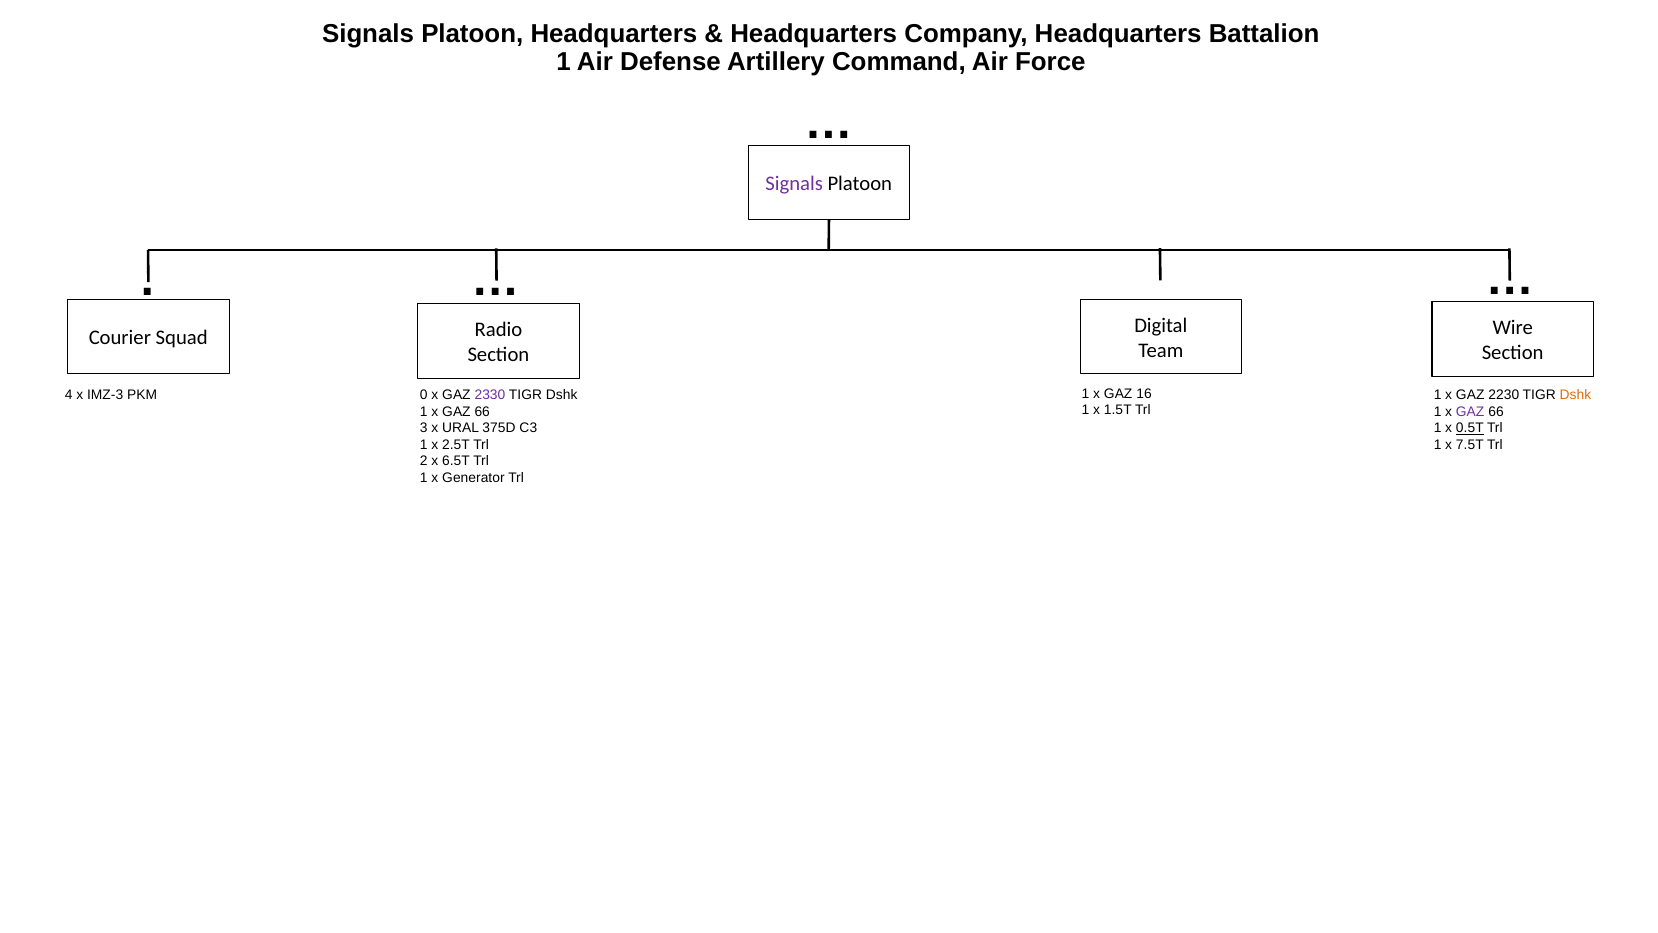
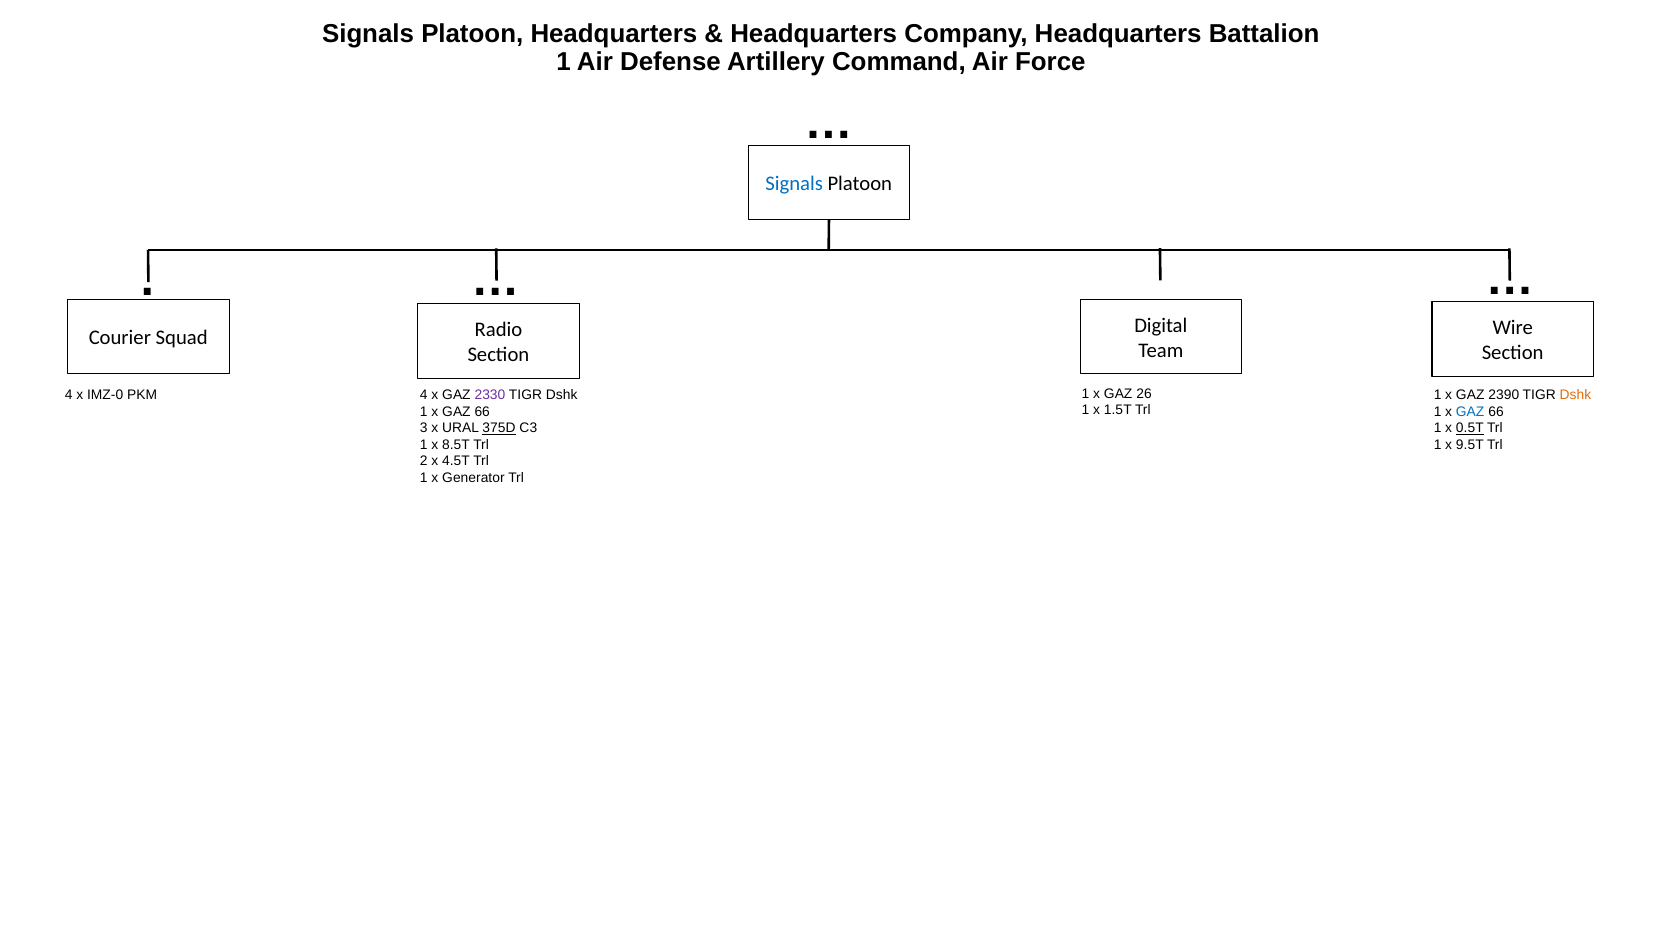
Signals colour: purple -> blue (794, 184)
16: 16 -> 26 (1144, 394)
IMZ-3: IMZ-3 -> IMZ-0 (105, 394)
PKM 0: 0 -> 4 (424, 395)
2230: 2230 -> 2390 (1504, 395)
GAZ colour: purple -> blue (1470, 411)
375D underline: none -> present (499, 428)
2.5T: 2.5T -> 8.5T (456, 445)
7.5T: 7.5T -> 9.5T (1470, 445)
6.5T: 6.5T -> 4.5T (456, 461)
